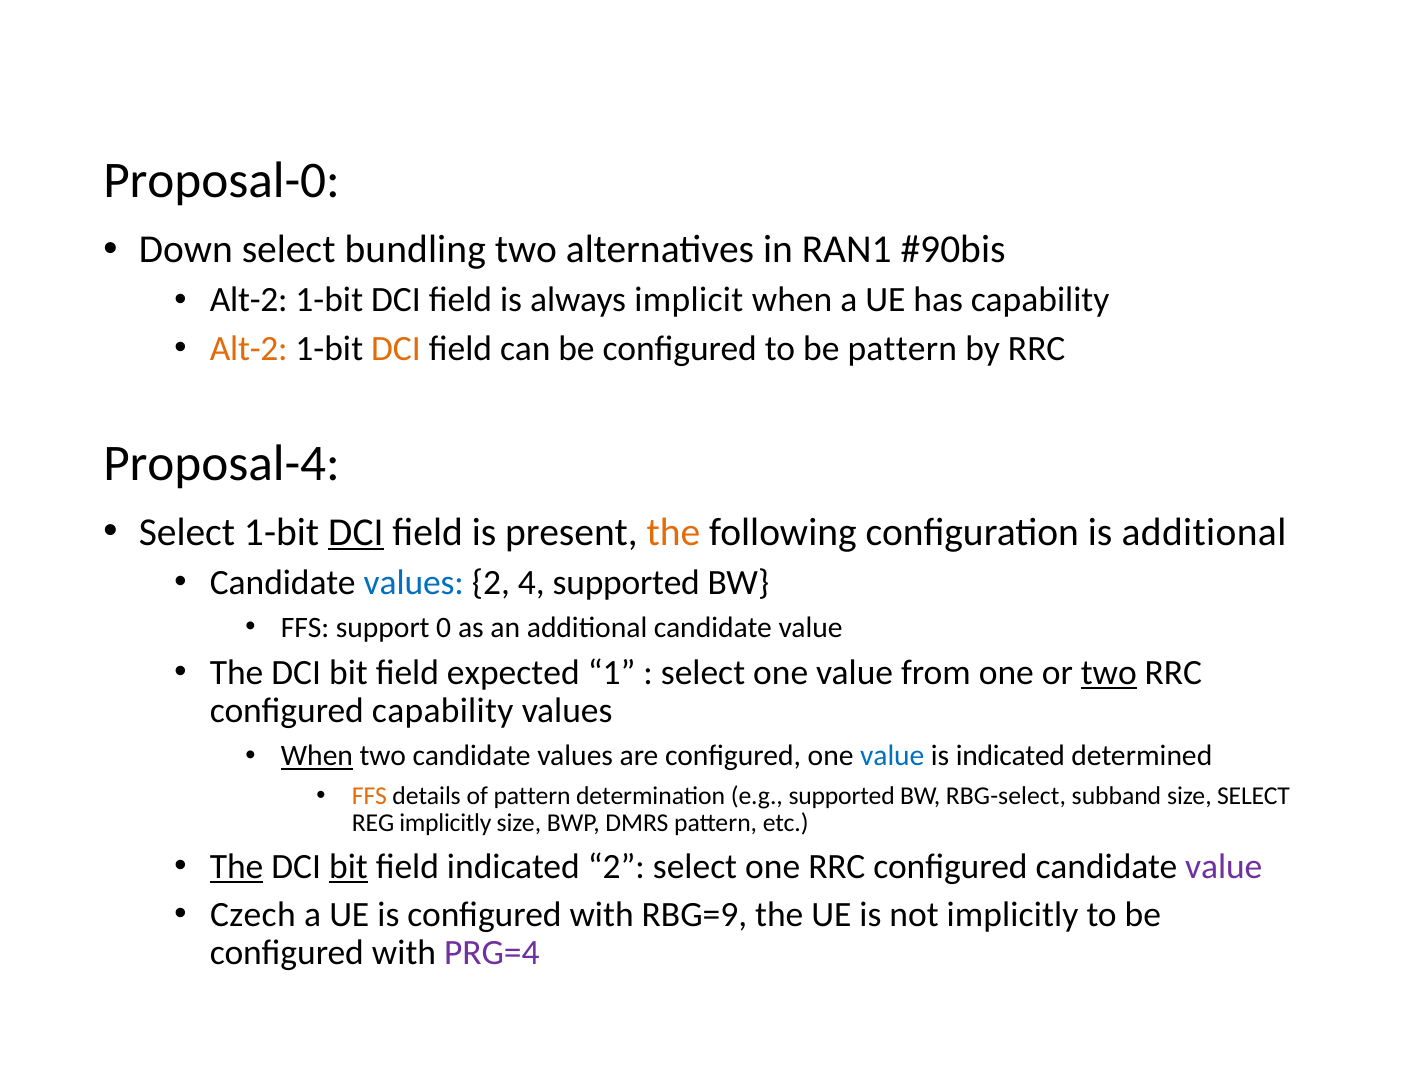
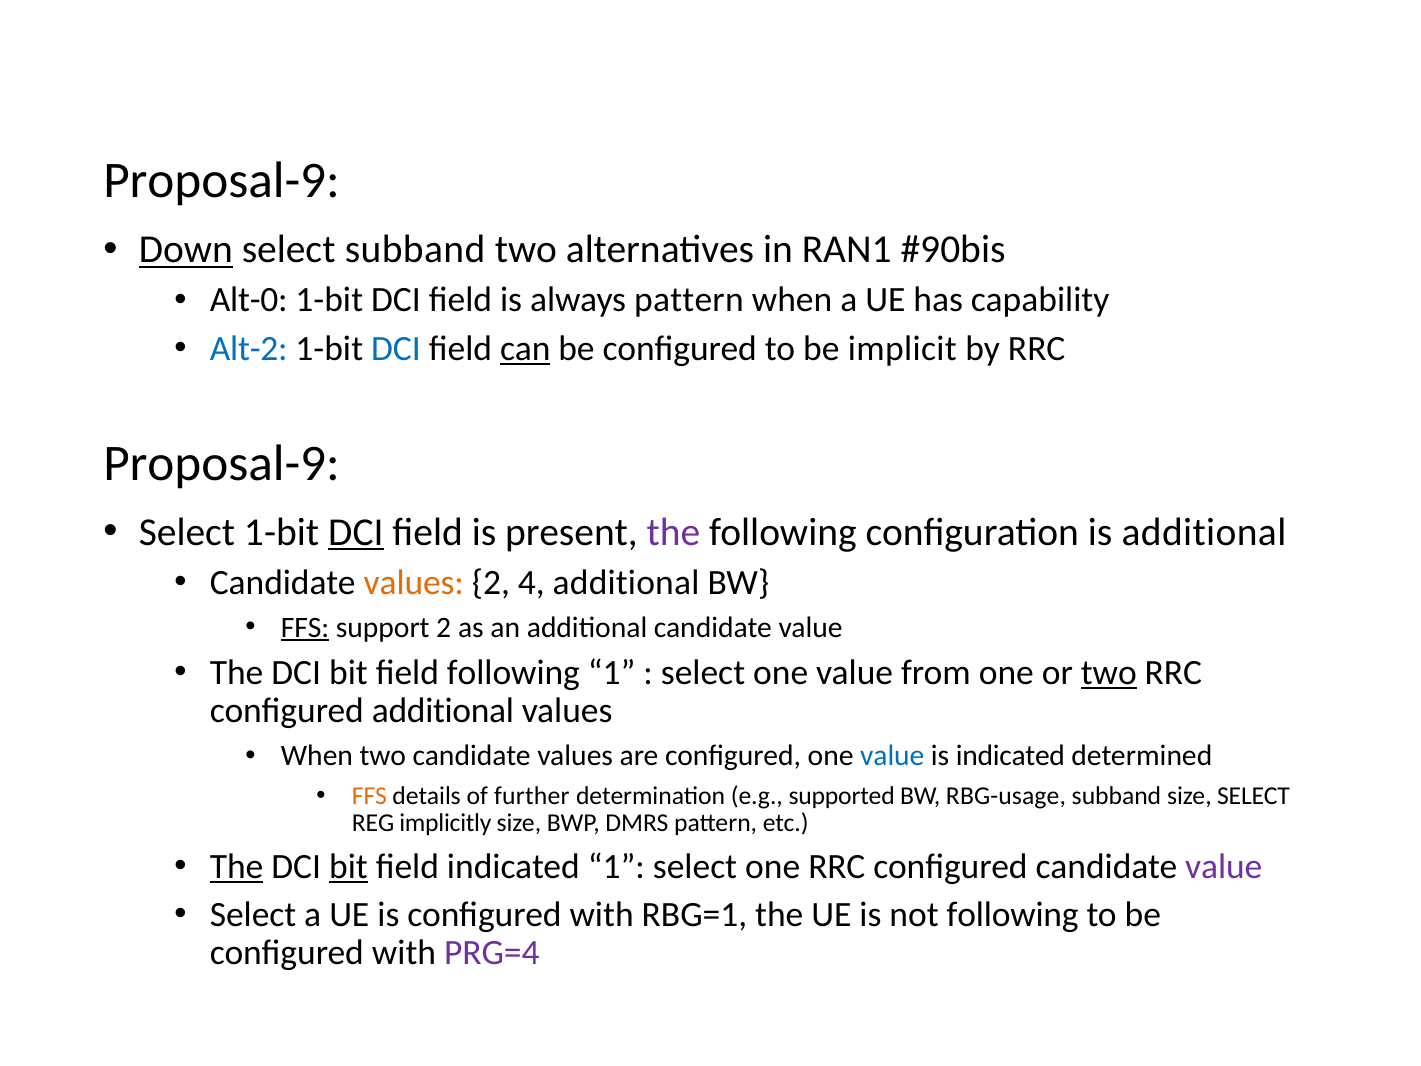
Proposal-0: Proposal-0 -> Proposal-9 (222, 181)
Down underline: none -> present (186, 250)
select bundling: bundling -> subband (415, 250)
Alt-2: Alt-2 -> Alt-0 (249, 300)
always implicit: implicit -> pattern (689, 300)
Alt-2 colour: orange -> blue (249, 348)
DCI colour: orange -> blue (396, 348)
can underline: none -> present (525, 348)
be pattern: pattern -> implicit (902, 348)
Proposal-4: Proposal-4 -> Proposal-9 (222, 463)
the colour: orange -> purple (673, 532)
values colour: blue -> orange (414, 582)
4 supported: supported -> additional (626, 582)
FFS underline: none -> present (305, 627)
support 0: 0 -> 2 (444, 627)
field expected: expected -> following (513, 672)
configured capability: capability -> additional (443, 711)
When underline: present -> none (317, 756)
of pattern: pattern -> further (532, 796)
RBG-select: RBG-select -> RBG-usage (1006, 796)
indicated 2: 2 -> 1 (616, 866)
Czech: Czech -> Select (253, 914)
RBG=9: RBG=9 -> RBG=1 (694, 914)
not implicitly: implicitly -> following (1013, 914)
